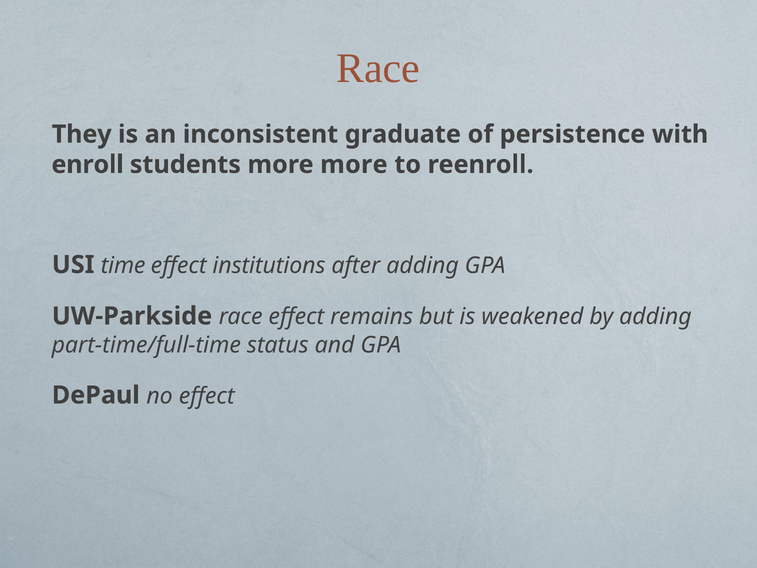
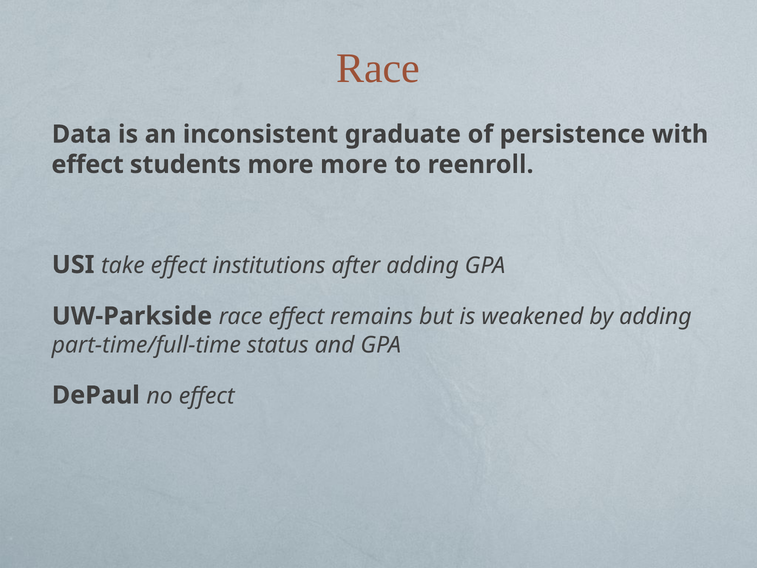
They: They -> Data (82, 134)
enroll: enroll -> effect (88, 165)
time: time -> take (123, 265)
